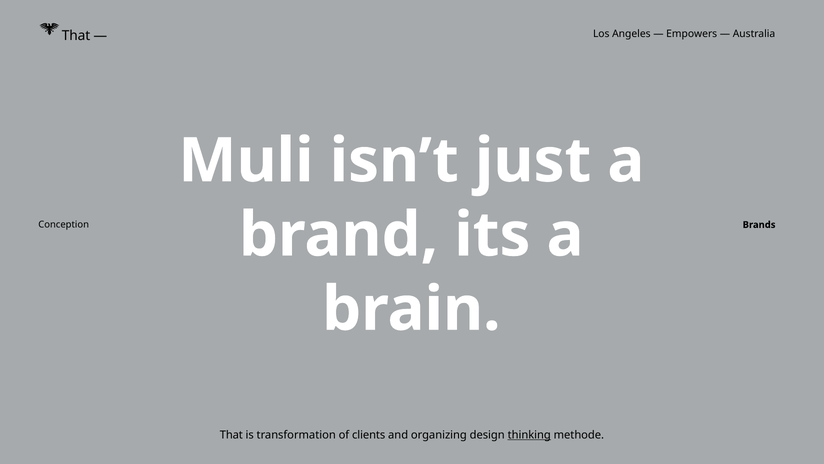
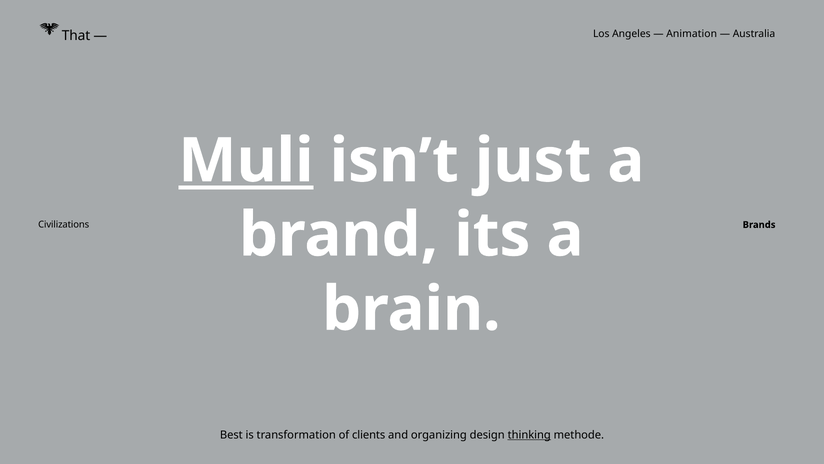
Empowers: Empowers -> Animation (692, 34)
Muli underline: none -> present (246, 161)
Conception: Conception -> Civilizations (64, 225)
That: That -> Best (231, 435)
